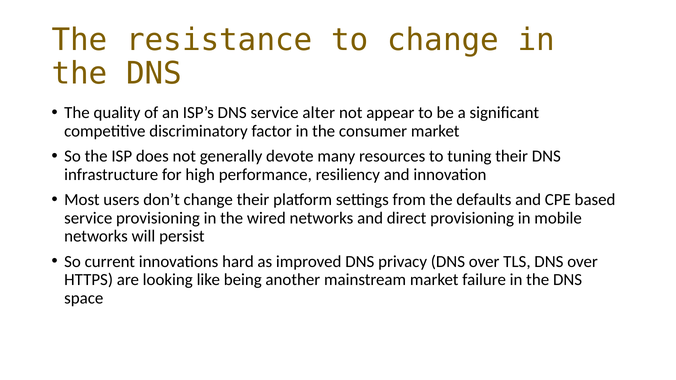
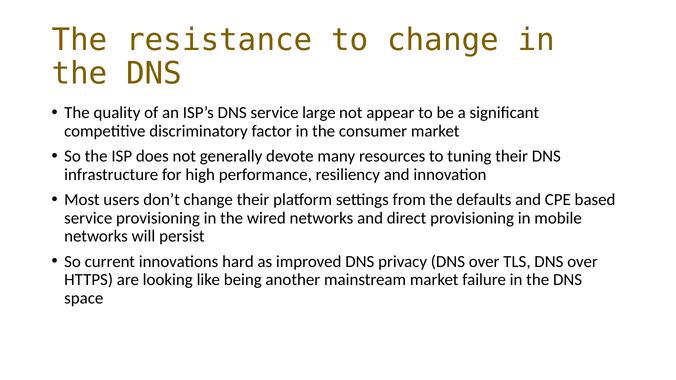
alter: alter -> large (319, 113)
